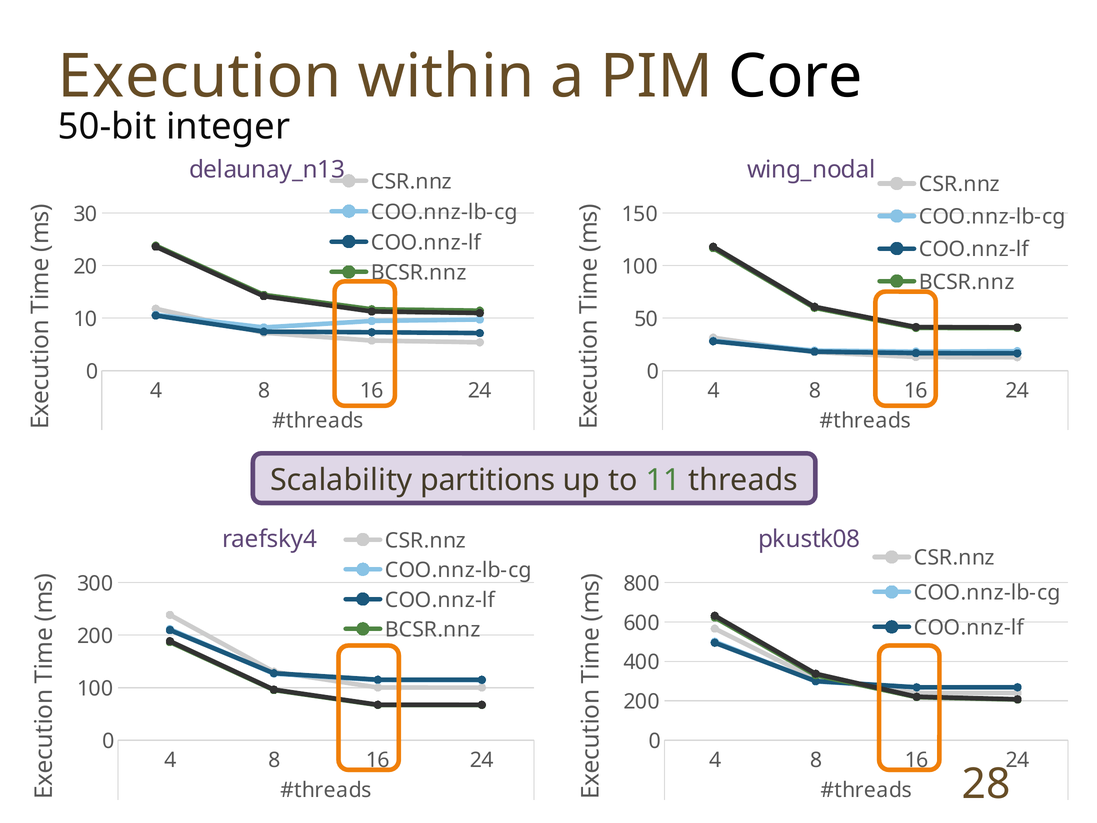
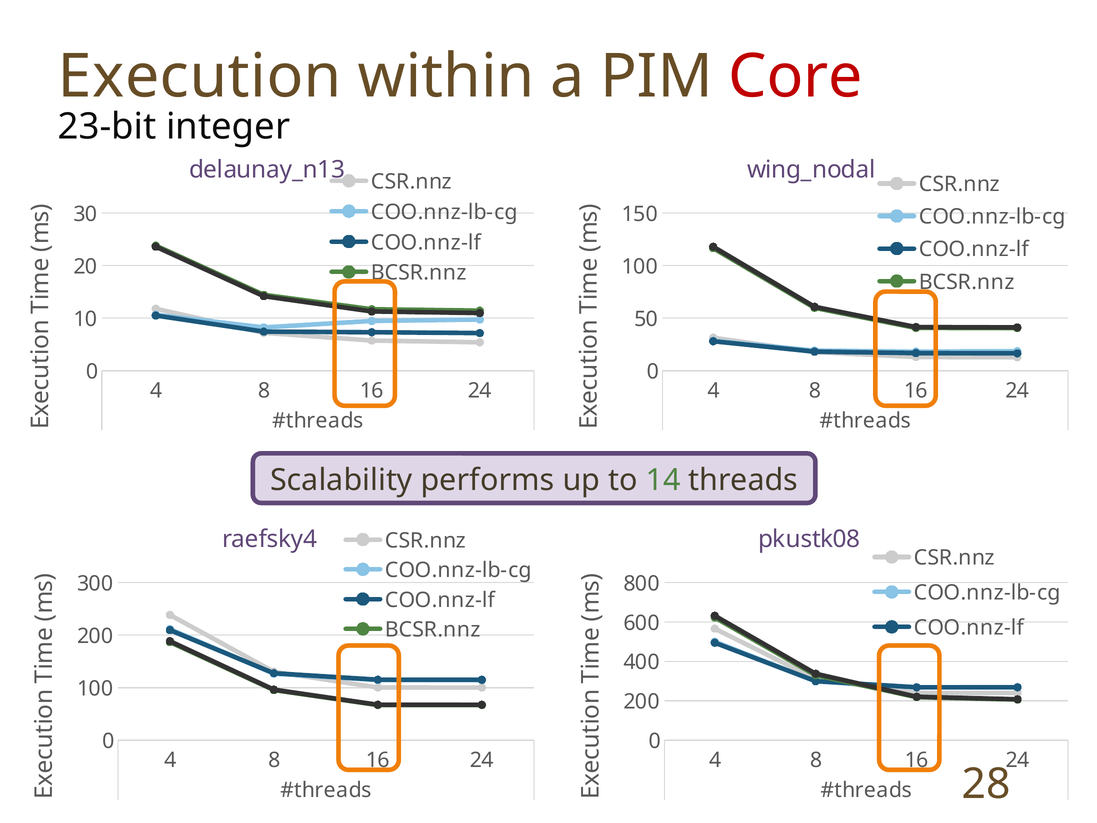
Core colour: black -> red (795, 77)
50-bit: 50-bit -> 23-bit (107, 127)
partitions: partitions -> performs (488, 480)
11: 11 -> 14 (663, 480)
